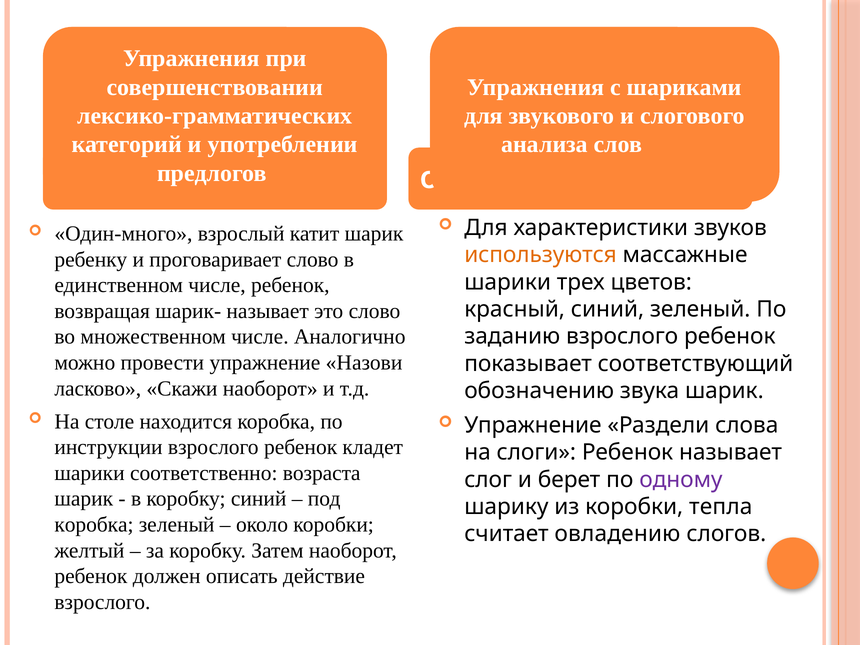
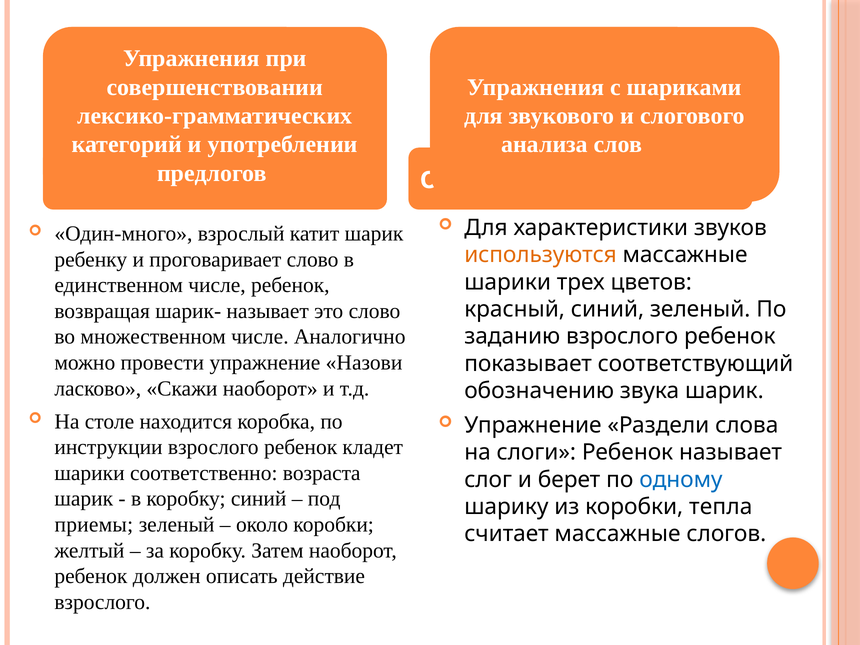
одному colour: purple -> blue (681, 480)
коробка: коробка -> приемы (94, 525)
считает овладению: овладению -> массажные (617, 534)
